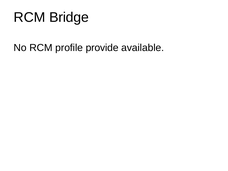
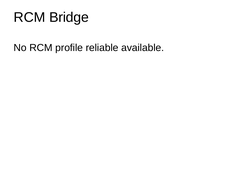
provide: provide -> reliable (102, 48)
